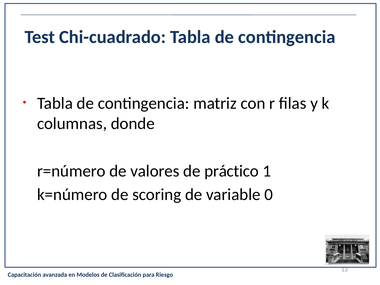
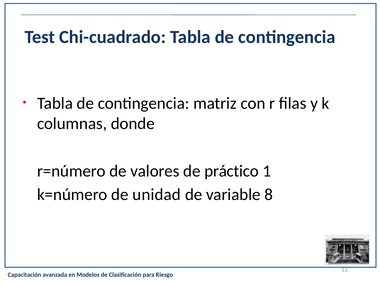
scoring: scoring -> unidad (157, 195)
0: 0 -> 8 (269, 195)
